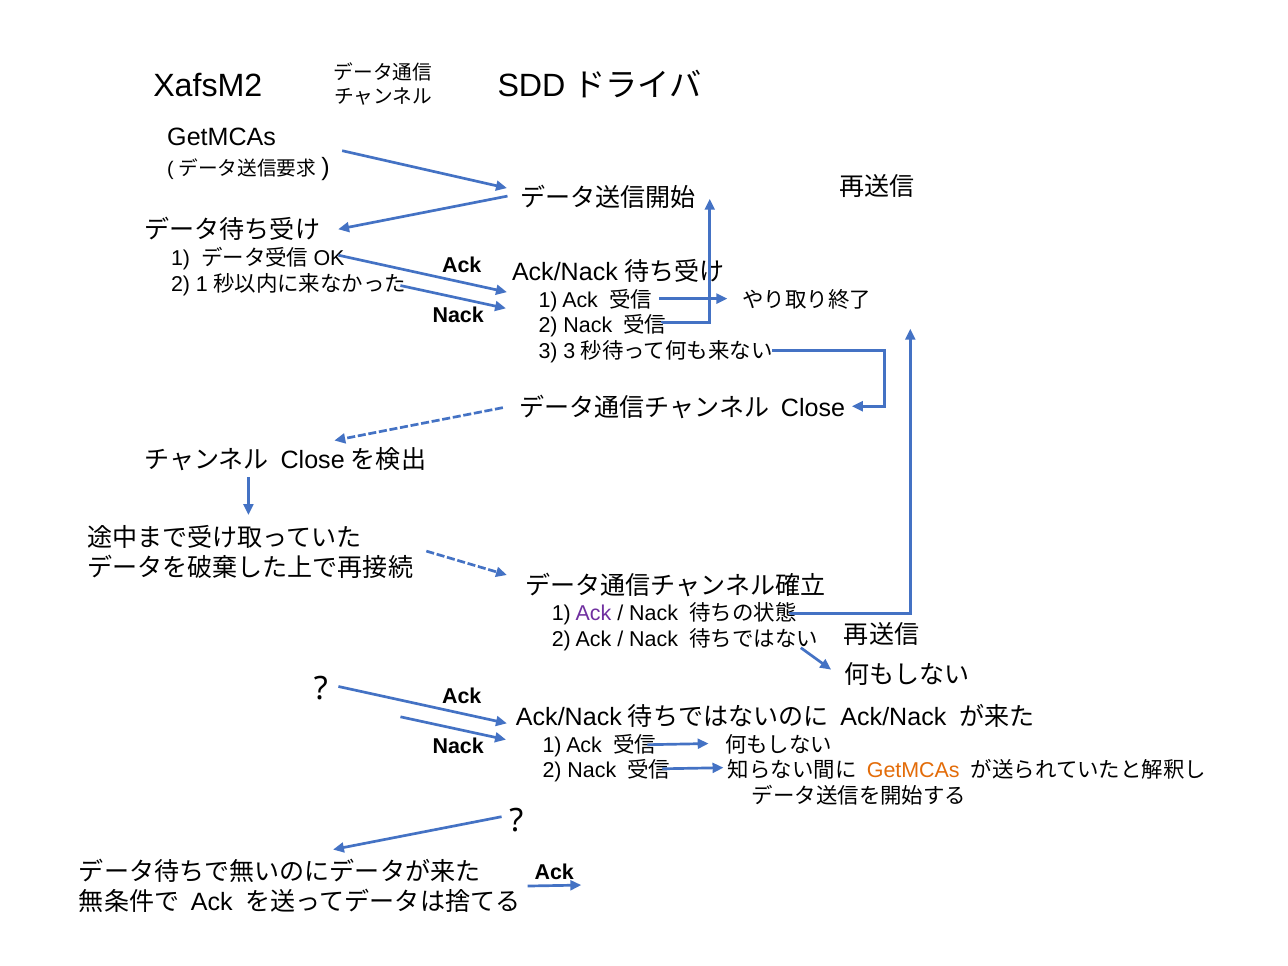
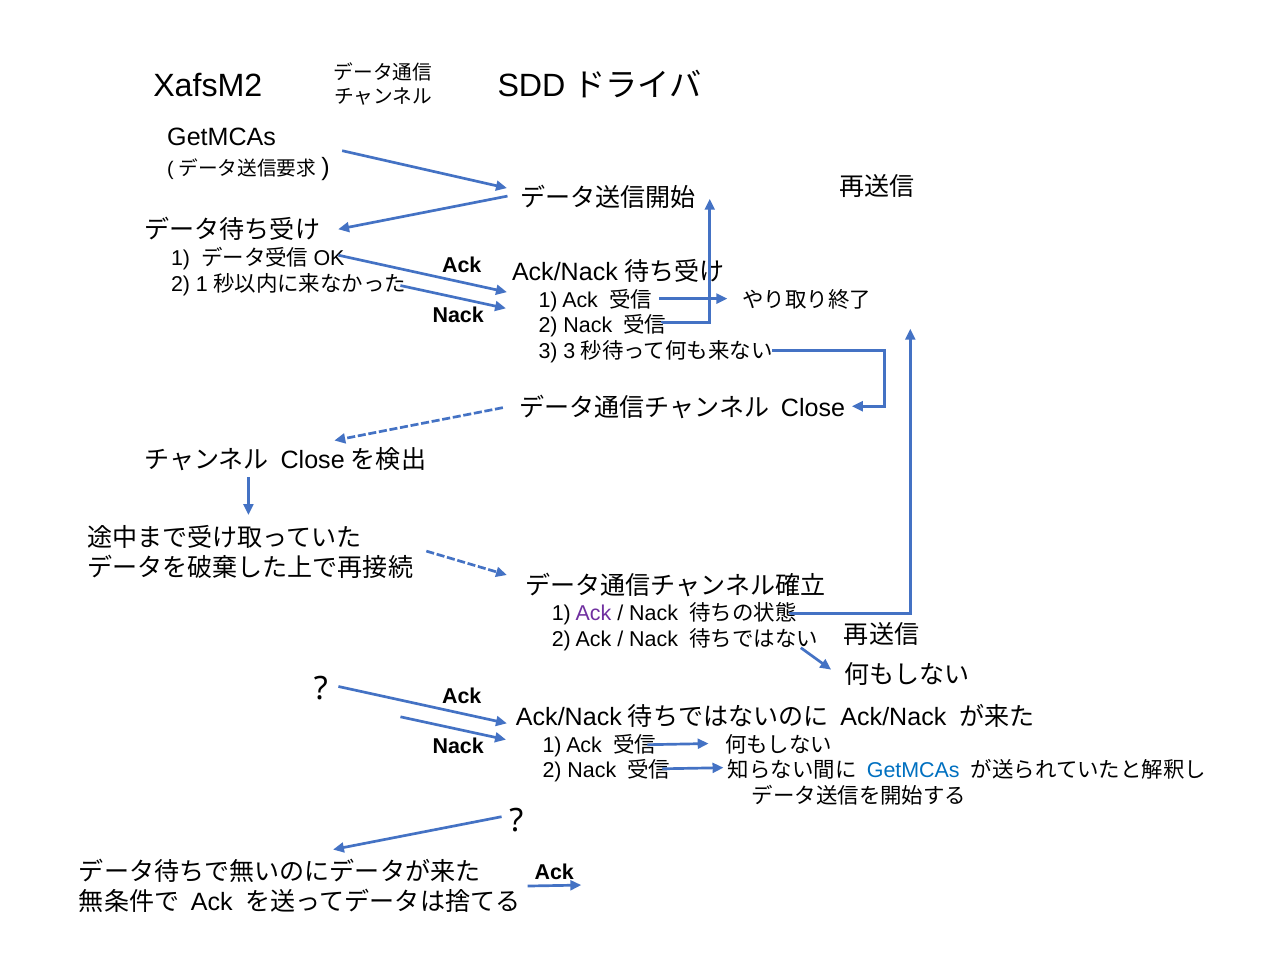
GetMCAs colour: orange -> blue (913, 771)
